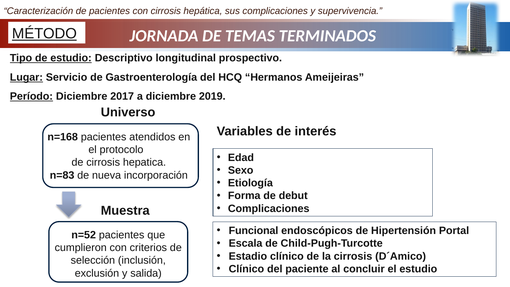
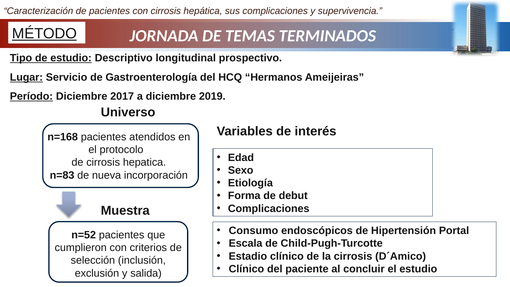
Funcional: Funcional -> Consumo (253, 231)
